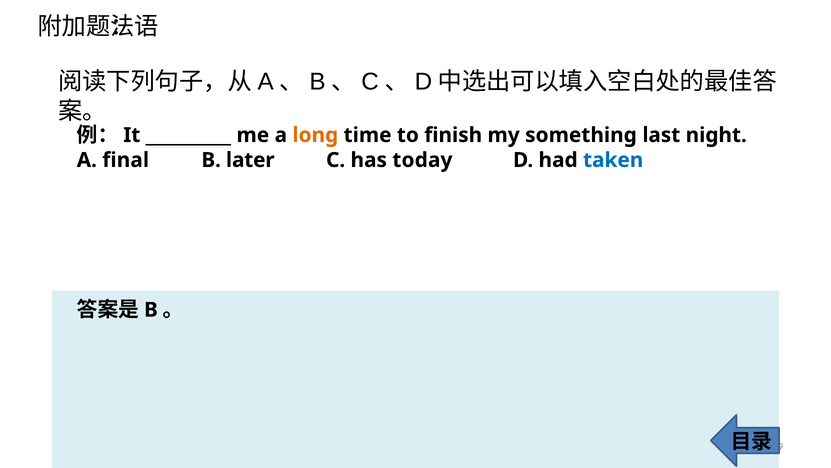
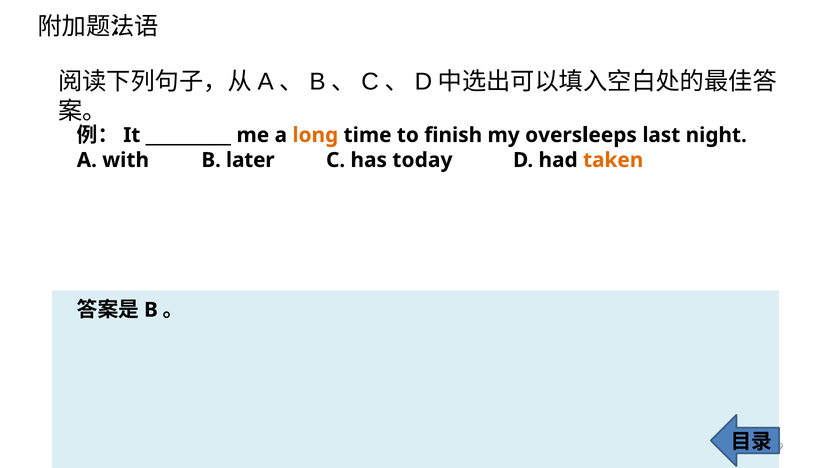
something: something -> oversleeps (581, 135)
final: final -> with (126, 160)
taken colour: blue -> orange (613, 160)
